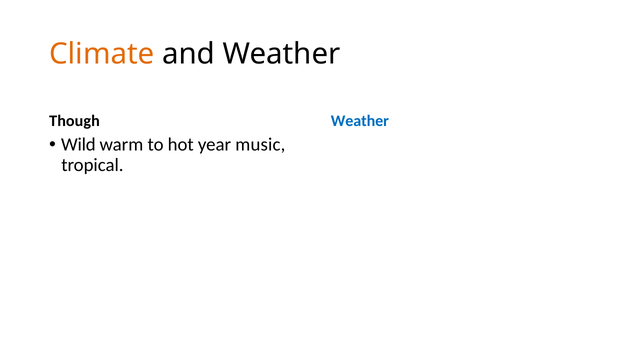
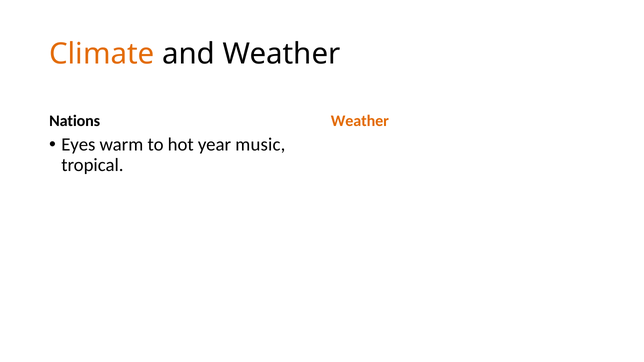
Though: Though -> Nations (75, 121)
Weather colour: blue -> orange (360, 121)
Wild: Wild -> Eyes (78, 145)
